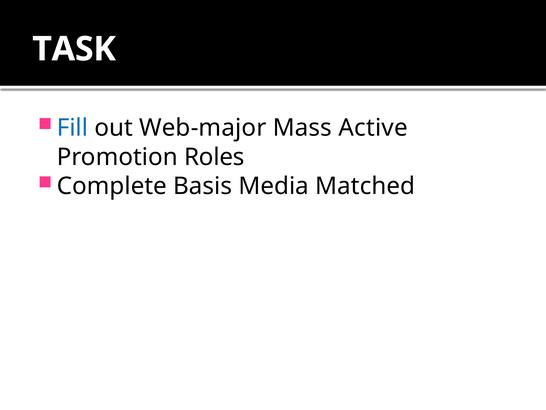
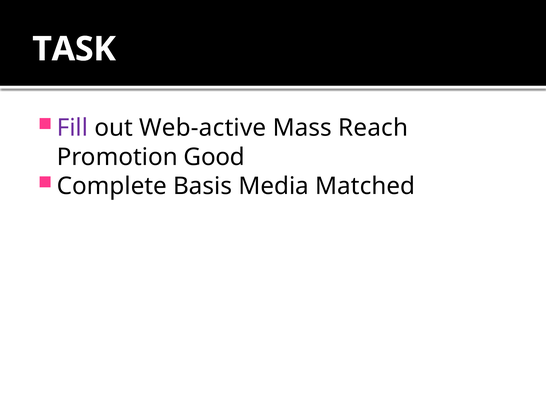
Fill colour: blue -> purple (72, 128)
Web-major: Web-major -> Web-active (203, 128)
Active: Active -> Reach (373, 128)
Roles: Roles -> Good (214, 157)
